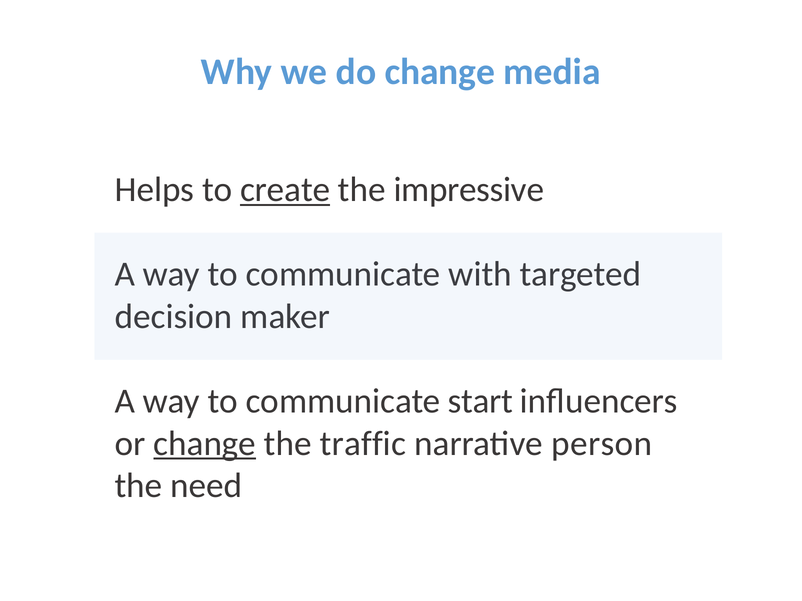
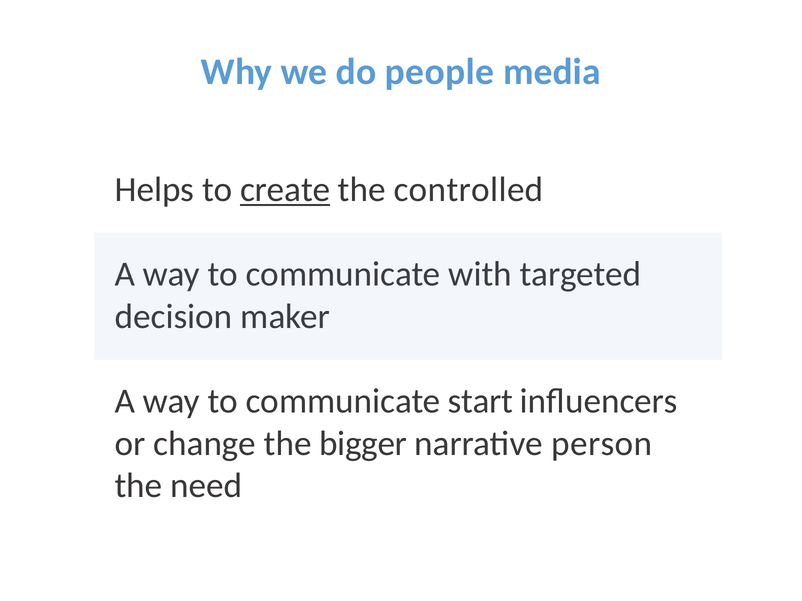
do change: change -> people (440, 72)
impressive: impressive -> controlled (469, 190)
change underline: present -> none (205, 444)
traffic: traffic -> bigger (363, 444)
